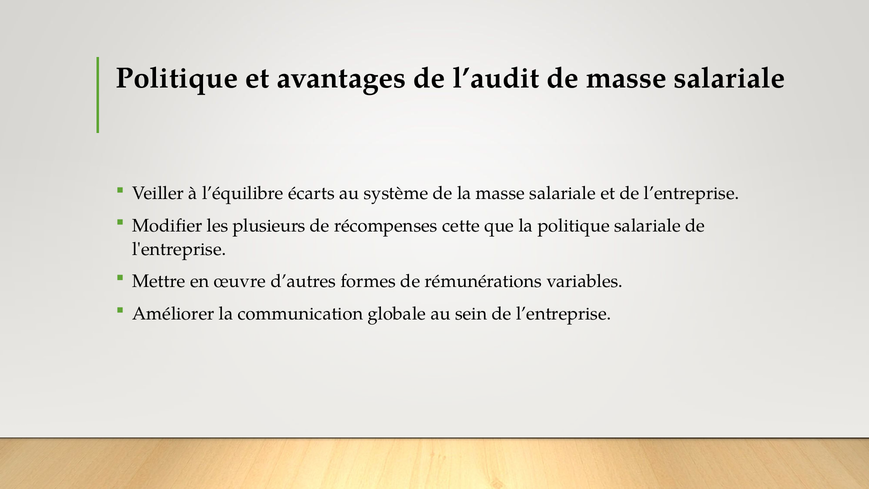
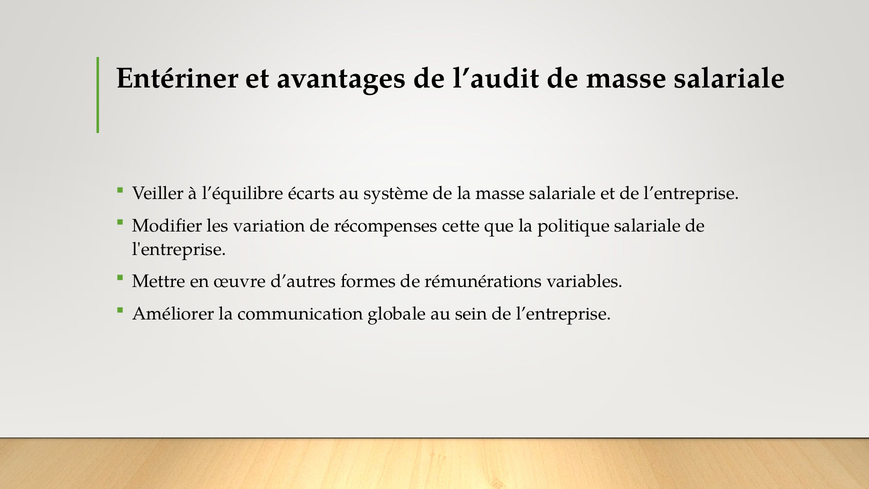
Politique: Politique -> Entériner (177, 78)
plusieurs: plusieurs -> variation (269, 226)
